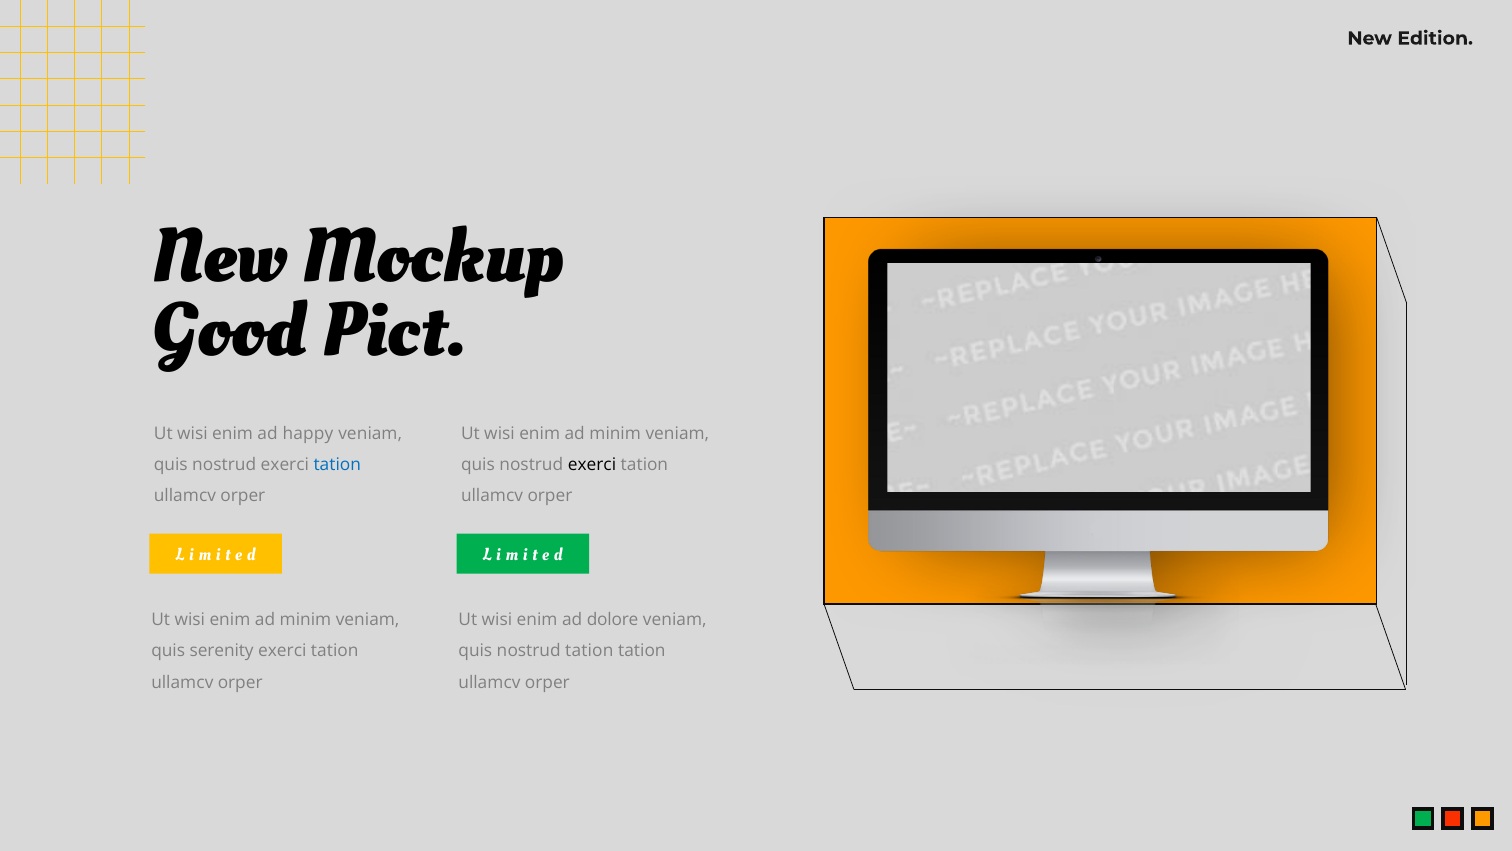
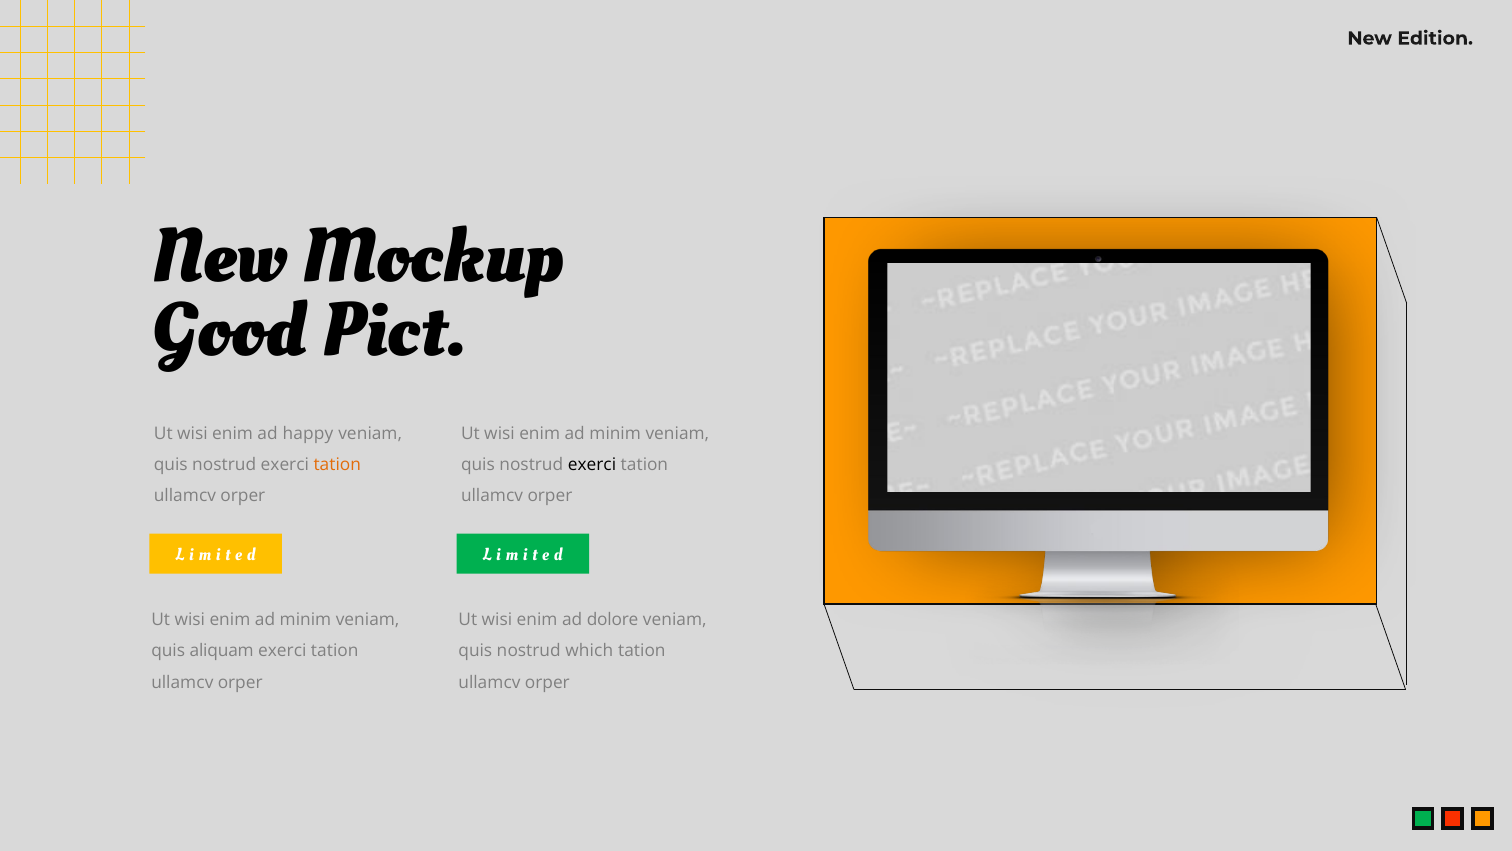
tation colour: blue -> orange (337, 464)
serenity: serenity -> aliquam (222, 651)
nostrud tation: tation -> which (589, 651)
